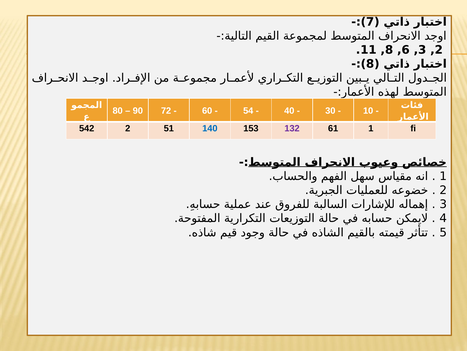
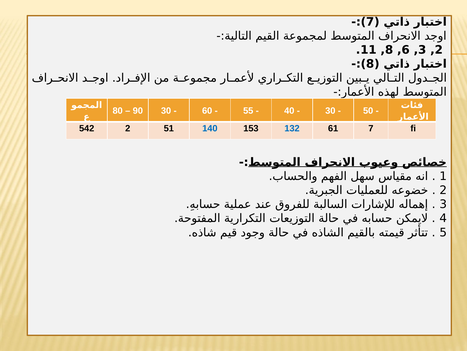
90 72: 72 -> 30 (166, 111)
54: 54 -> 55 (248, 111)
10: 10 -> 50 (368, 111)
132 colour: purple -> blue (292, 128)
61 1: 1 -> 7 (371, 128)
